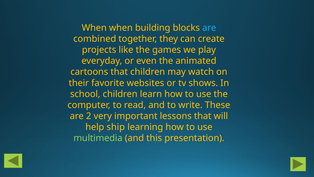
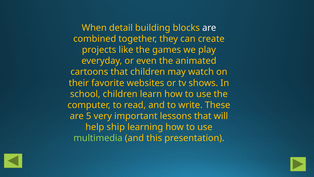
When when: when -> detail (121, 28)
are colour: light blue -> white (209, 28)
2: 2 -> 5 (89, 116)
